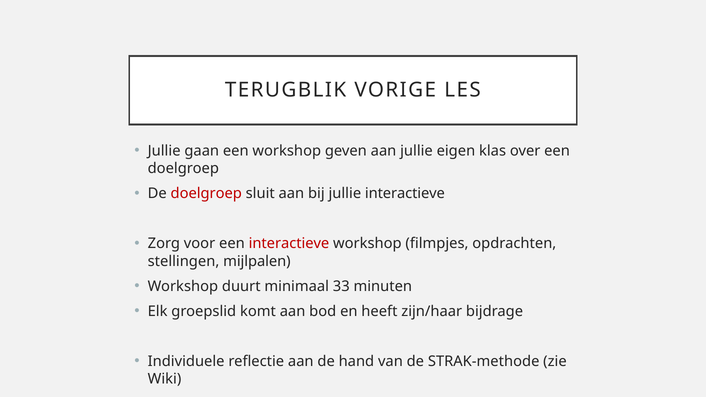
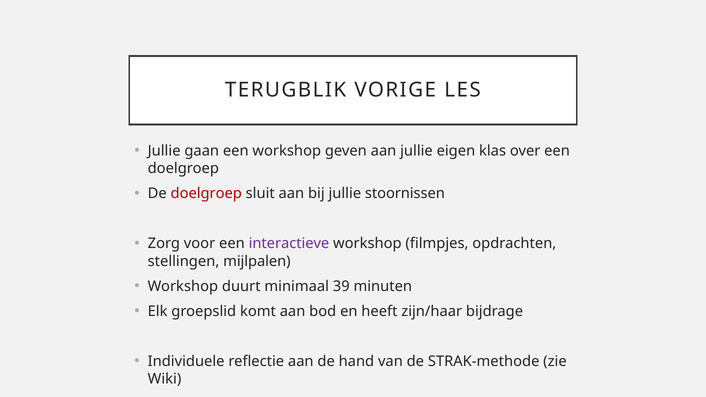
jullie interactieve: interactieve -> stoornissen (405, 194)
interactieve colour: red -> purple (289, 244)
33: 33 -> 39 (341, 286)
